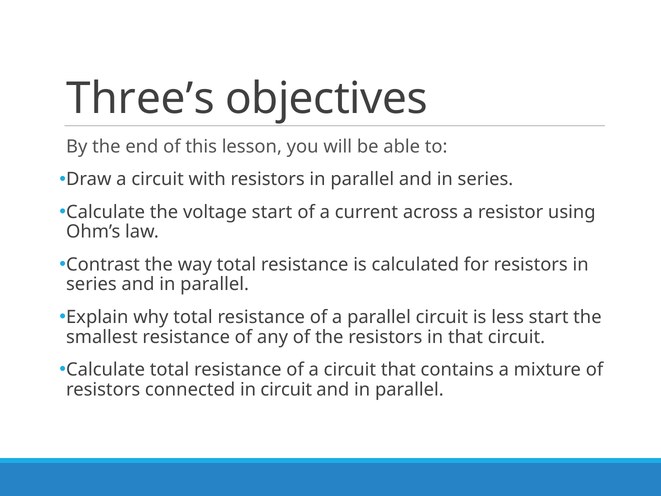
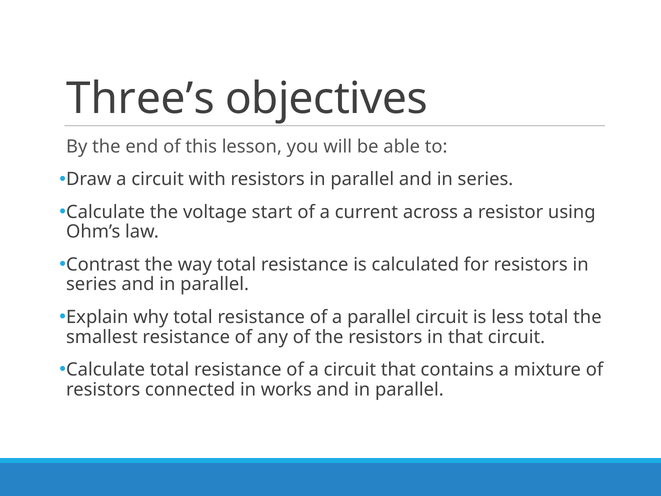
less start: start -> total (549, 317)
in circuit: circuit -> works (286, 389)
